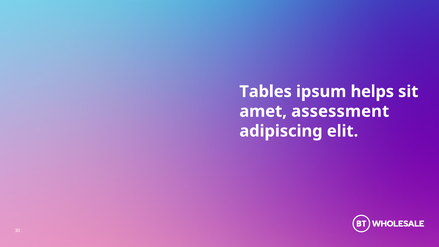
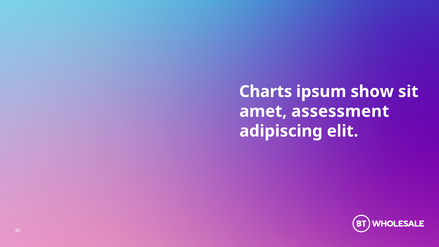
Tables: Tables -> Charts (266, 92)
helps: helps -> show (372, 92)
